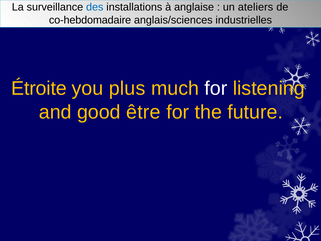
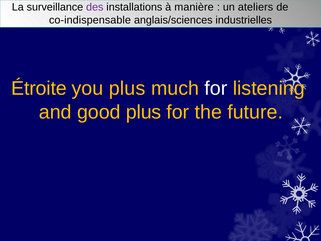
des colour: blue -> purple (95, 7)
anglaise: anglaise -> manière (194, 7)
co-hebdomadaire: co-hebdomadaire -> co-indispensable (90, 20)
good être: être -> plus (144, 112)
